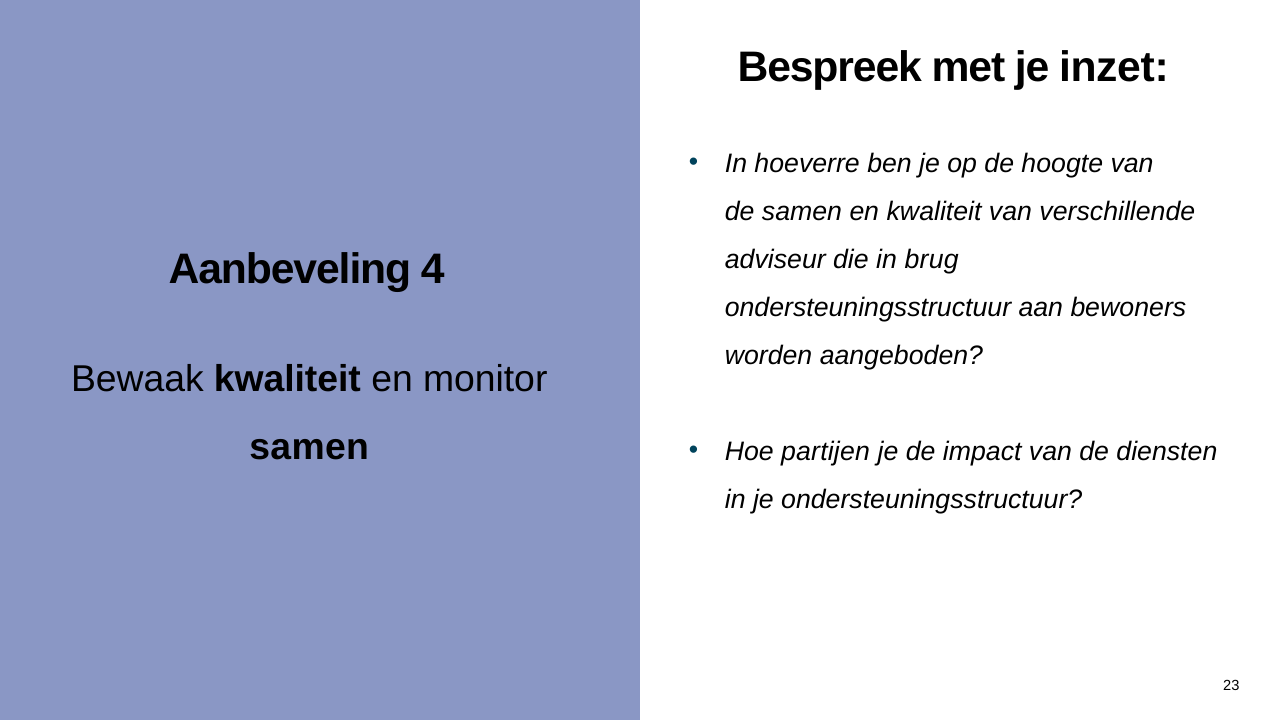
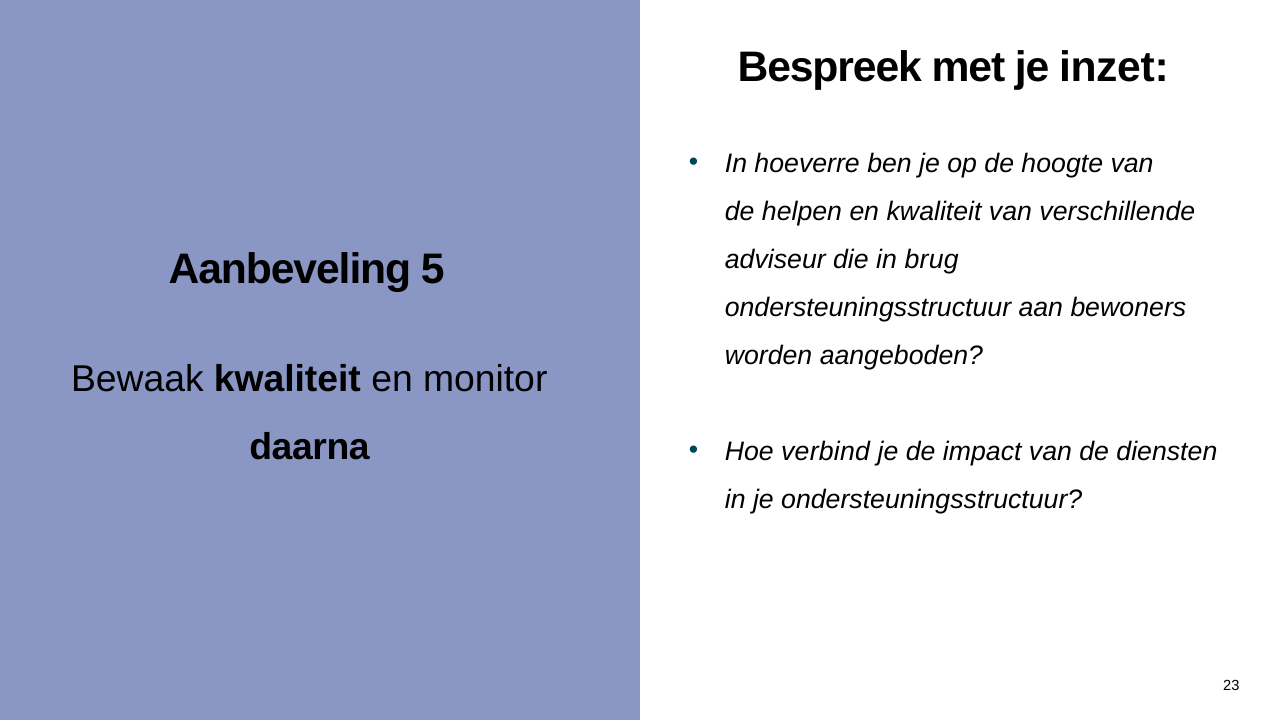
de samen: samen -> helpen (802, 211)
4: 4 -> 5 (433, 270)
samen: samen -> daarna (310, 447)
partijen: partijen -> verbind (826, 451)
